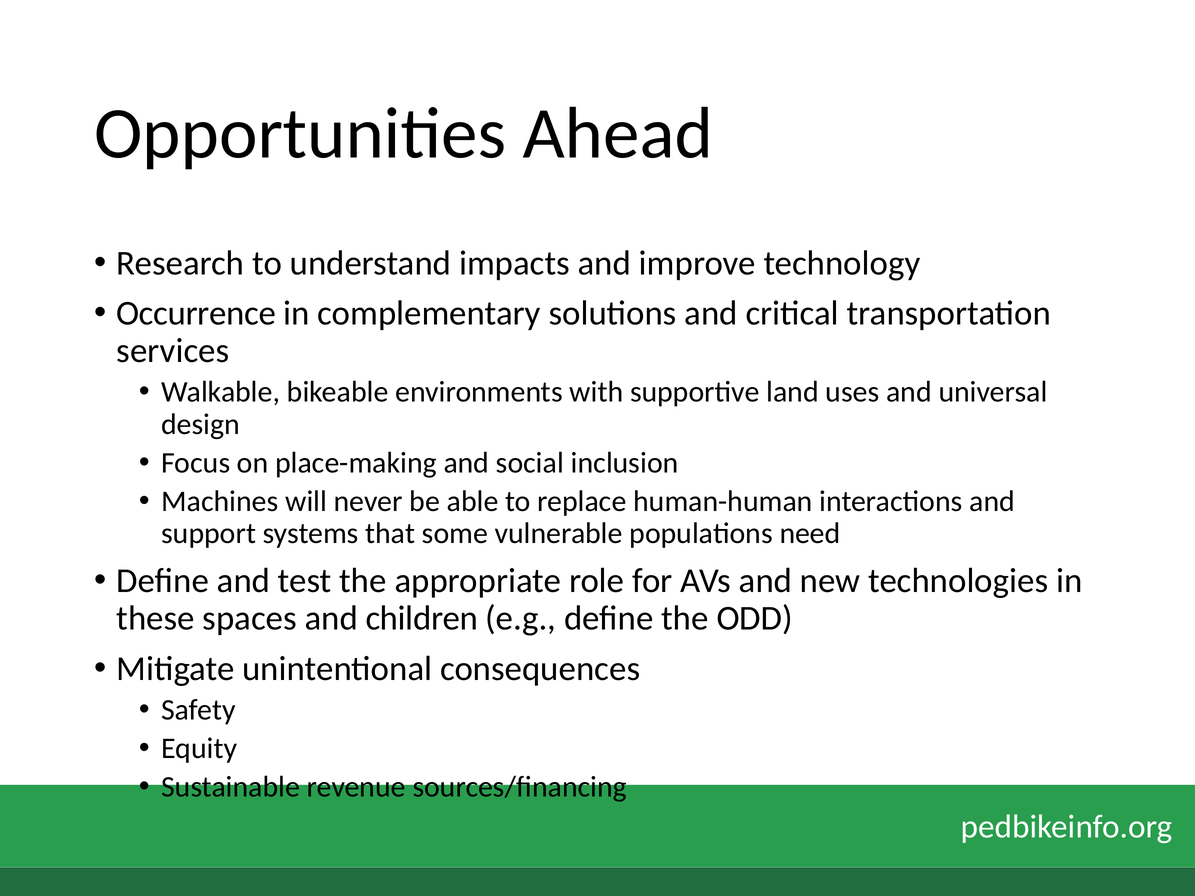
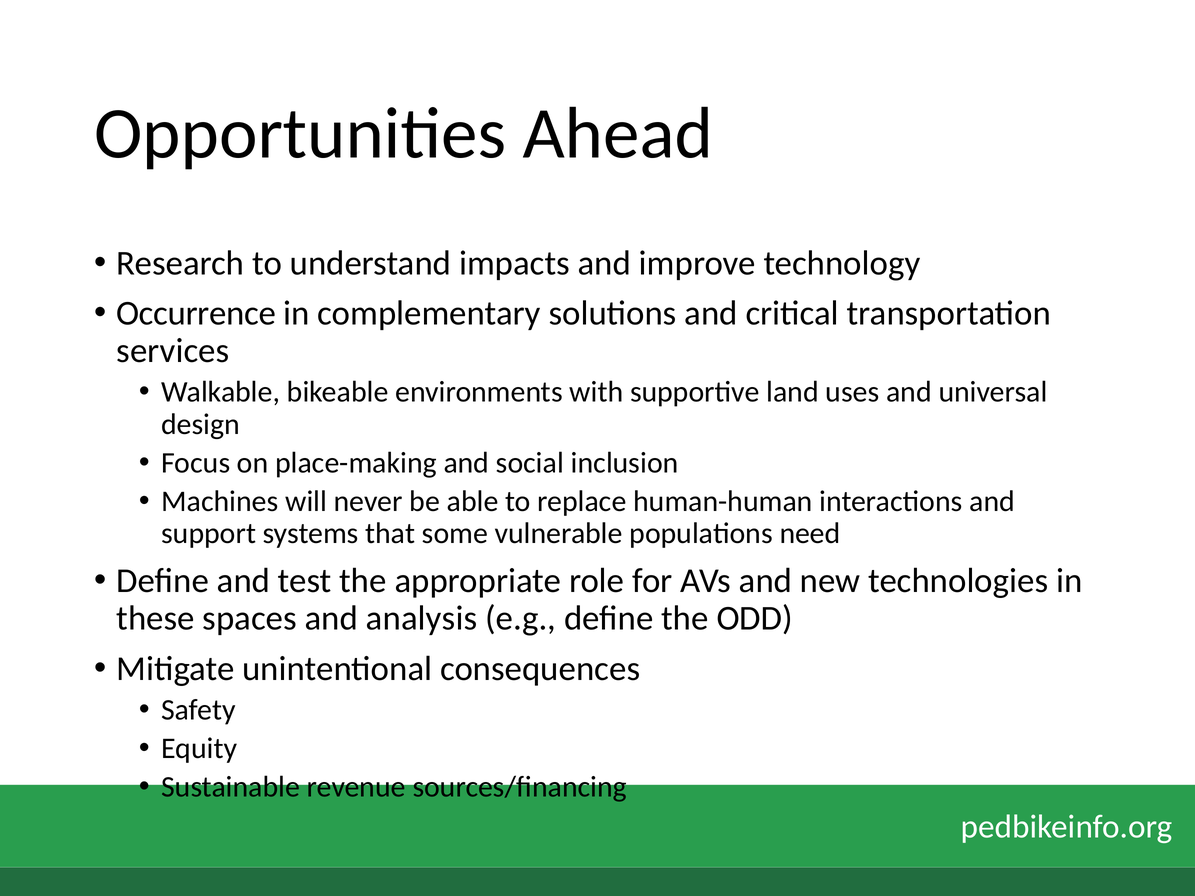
children: children -> analysis (422, 619)
